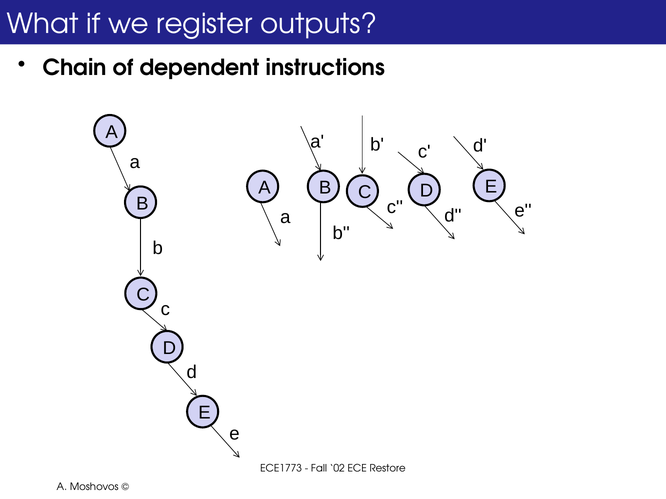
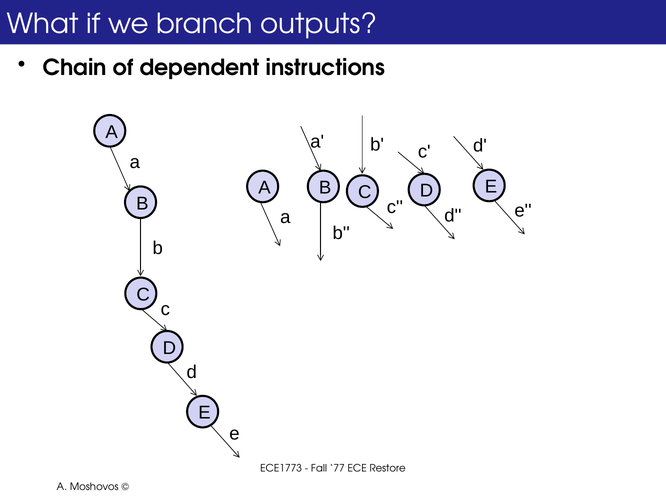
register: register -> branch (205, 24)
02: 02 -> 77 (337, 469)
